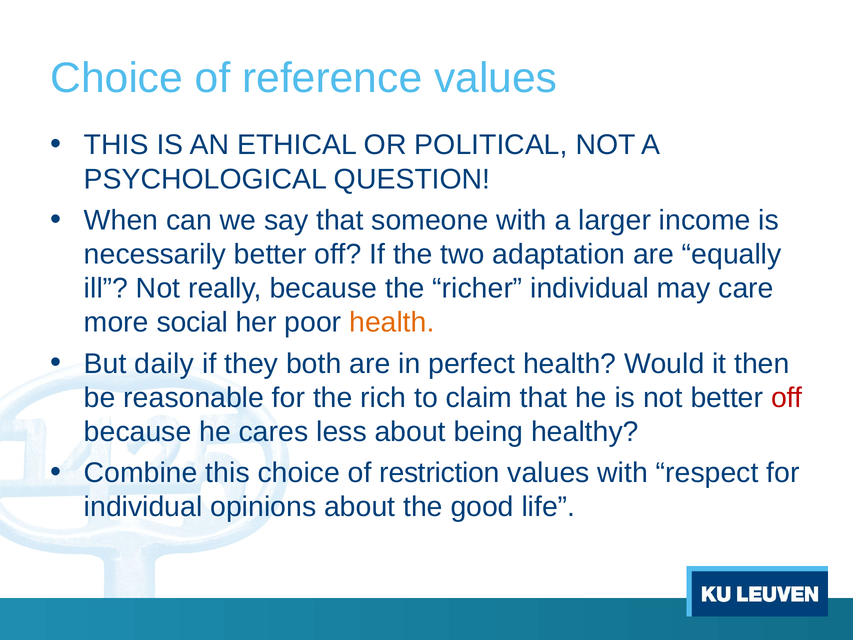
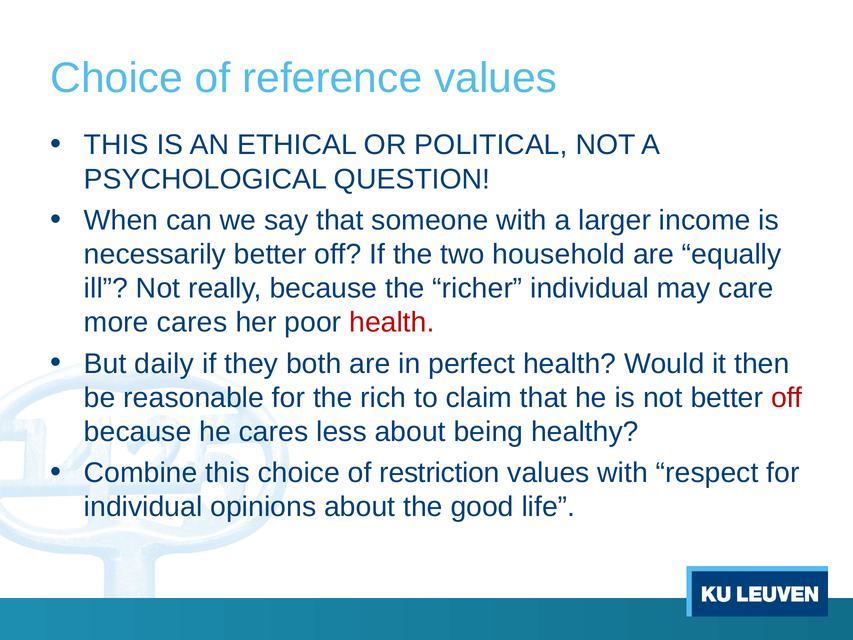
adaptation: adaptation -> household (559, 254)
more social: social -> cares (192, 322)
health colour: orange -> red (392, 322)
